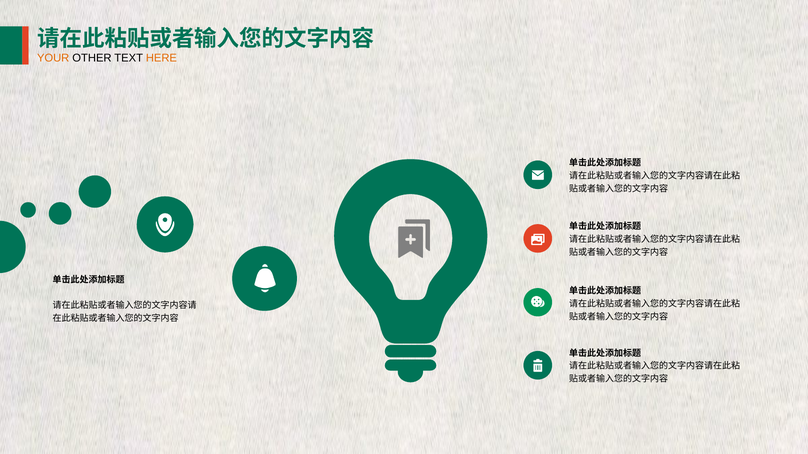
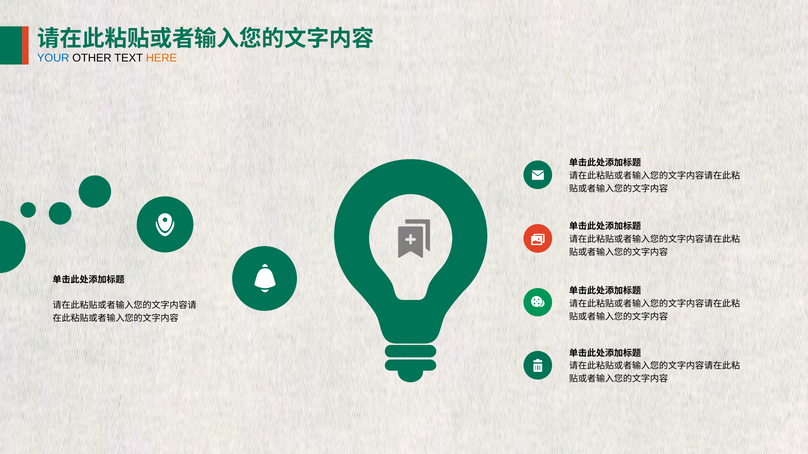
YOUR colour: orange -> blue (53, 58)
